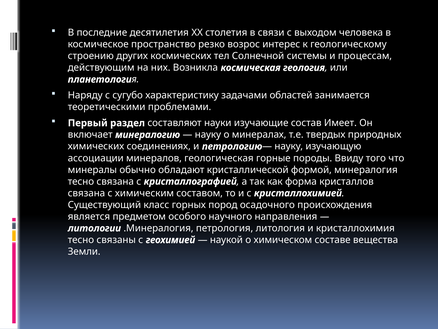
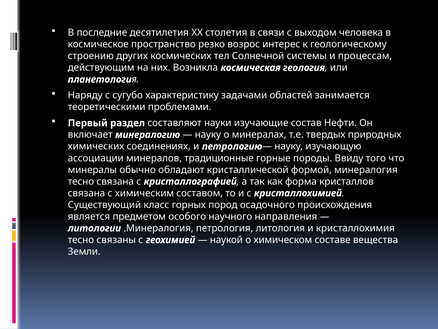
Имеет: Имеет -> Нефти (340, 123)
геологическая: геологическая -> традиционные (219, 158)
